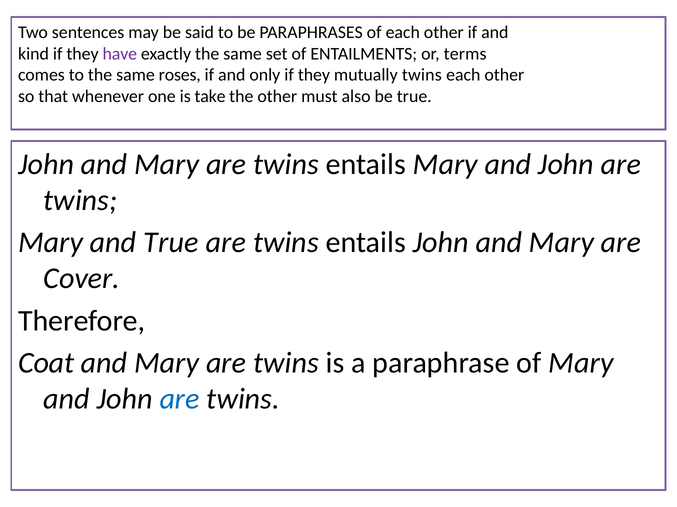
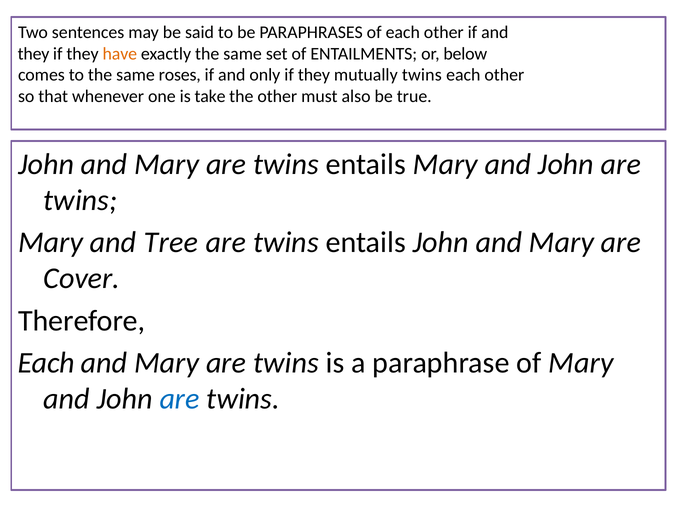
kind: kind -> they (34, 54)
have colour: purple -> orange (120, 54)
terms: terms -> below (465, 54)
and True: True -> Tree (171, 243)
Coat: Coat -> Each (46, 363)
